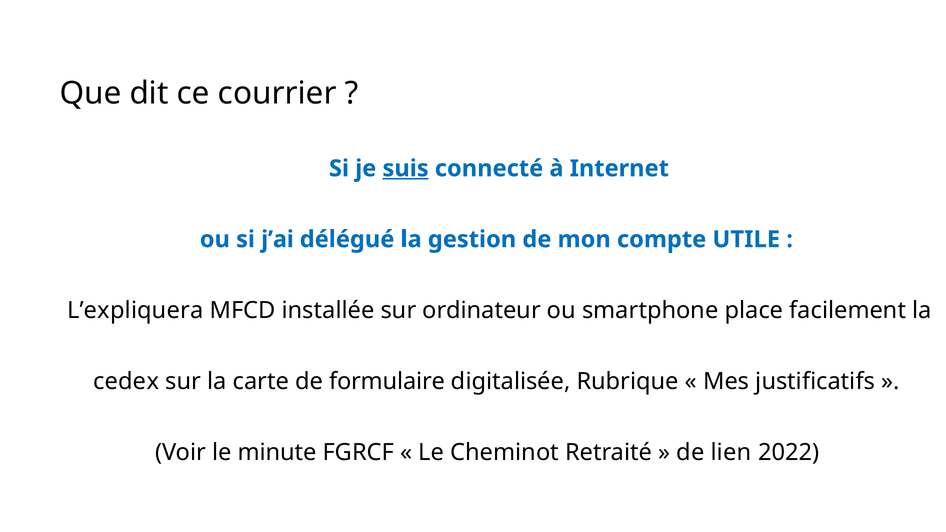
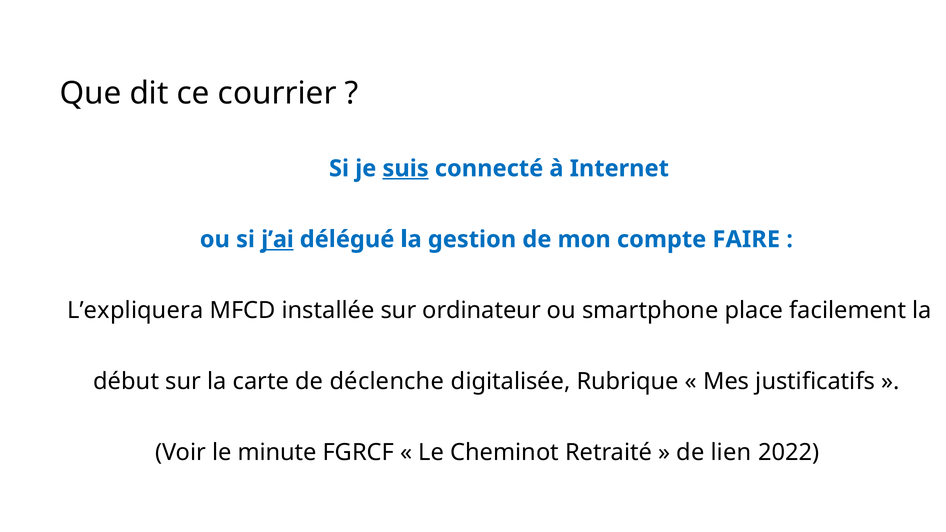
j’ai underline: none -> present (278, 239)
UTILE: UTILE -> FAIRE (746, 239)
cedex: cedex -> début (126, 381)
formulaire: formulaire -> déclenche (387, 381)
